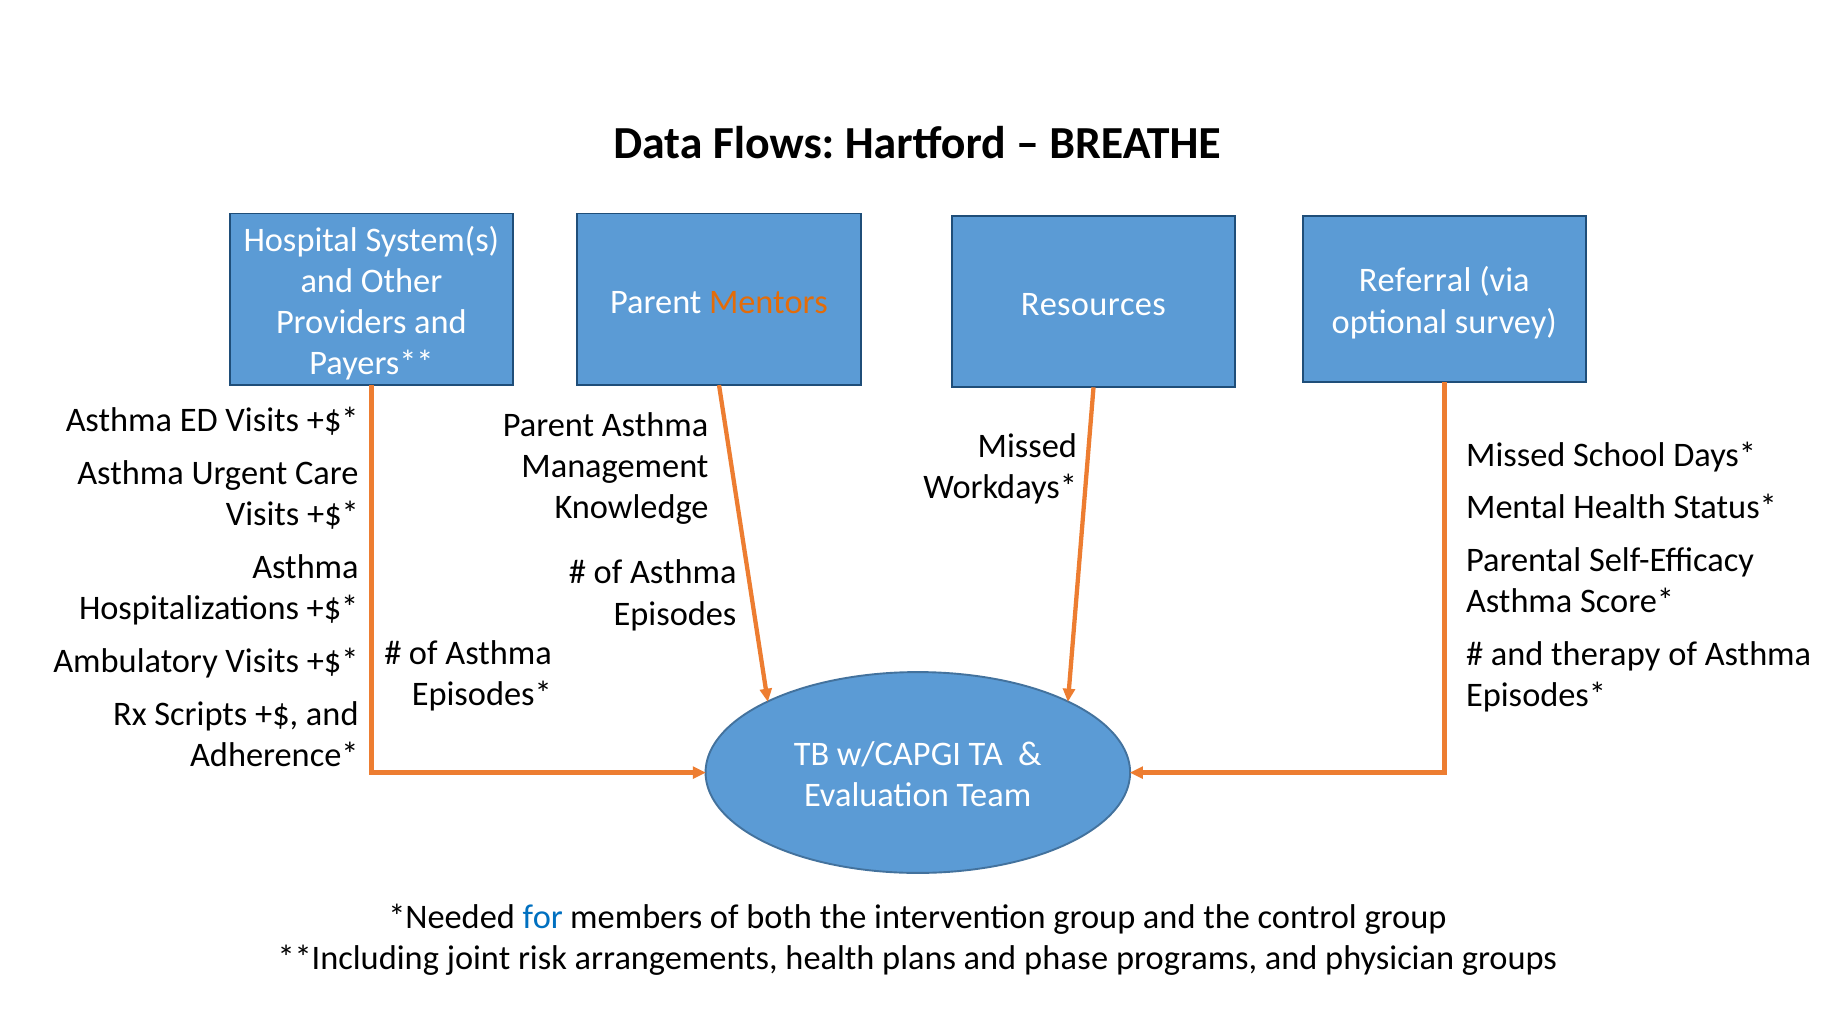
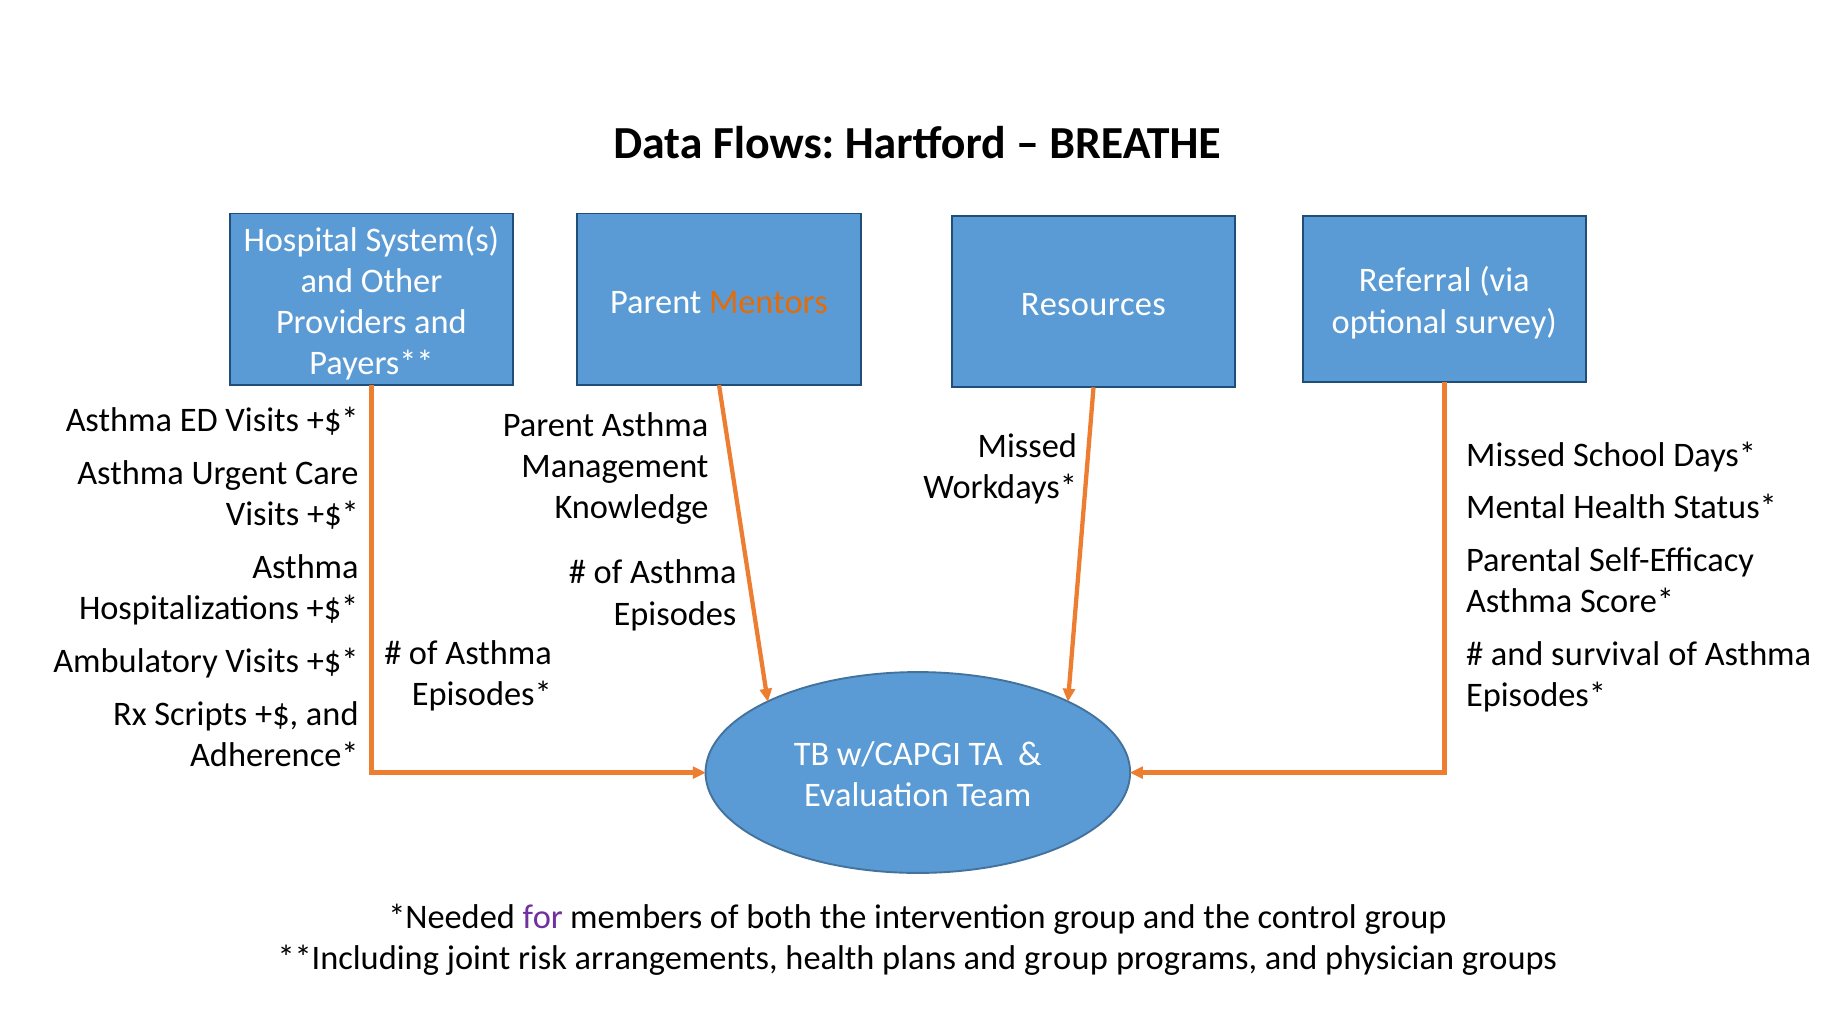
therapy: therapy -> survival (1606, 654)
for colour: blue -> purple (543, 917)
and phase: phase -> group (1066, 958)
